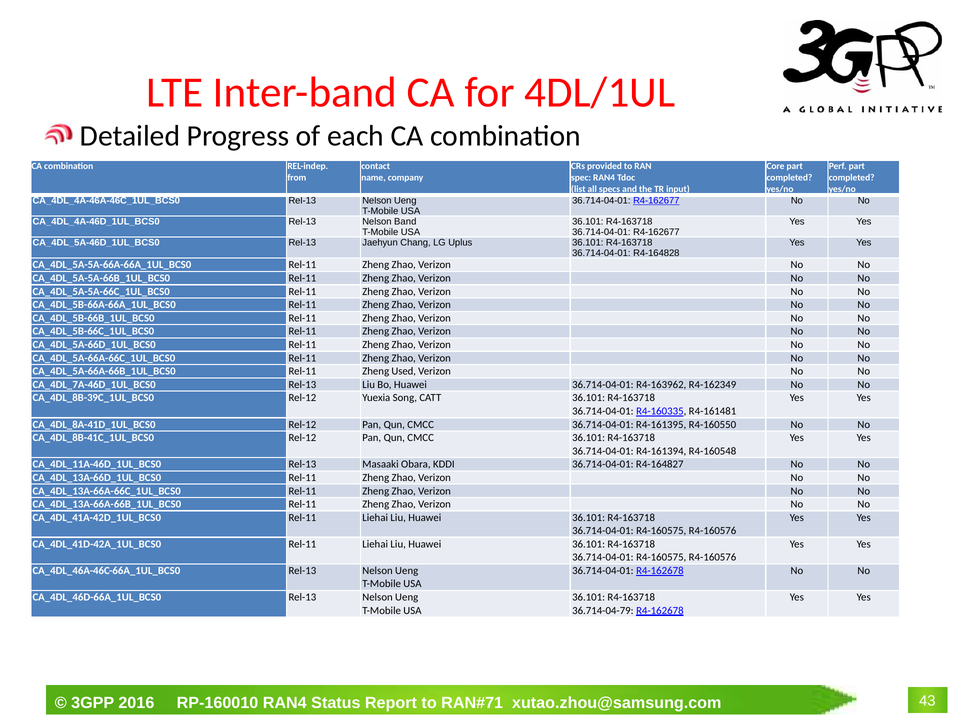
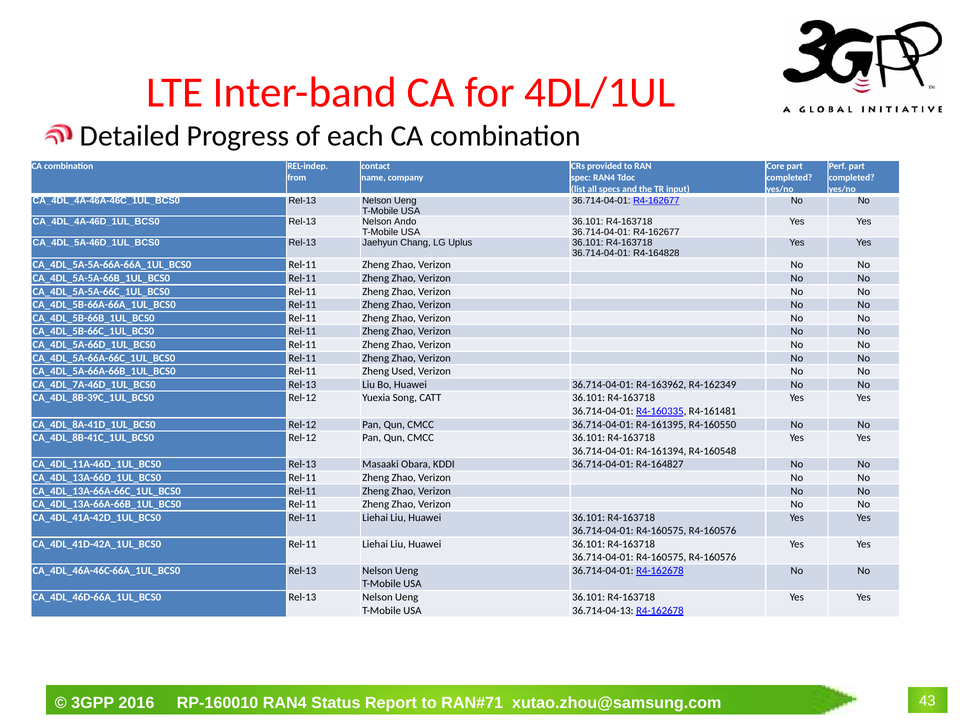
Band: Band -> Ando (405, 221)
36.714-04-79: 36.714-04-79 -> 36.714-04-13 (603, 610)
